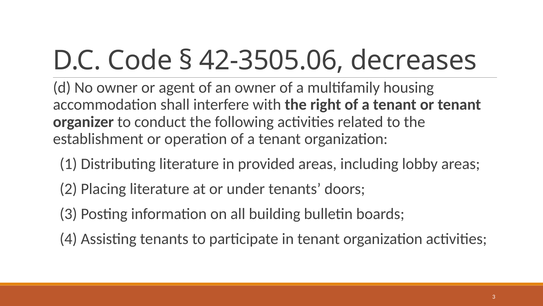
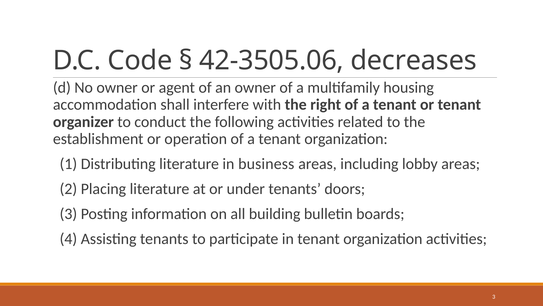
provided: provided -> business (266, 164)
